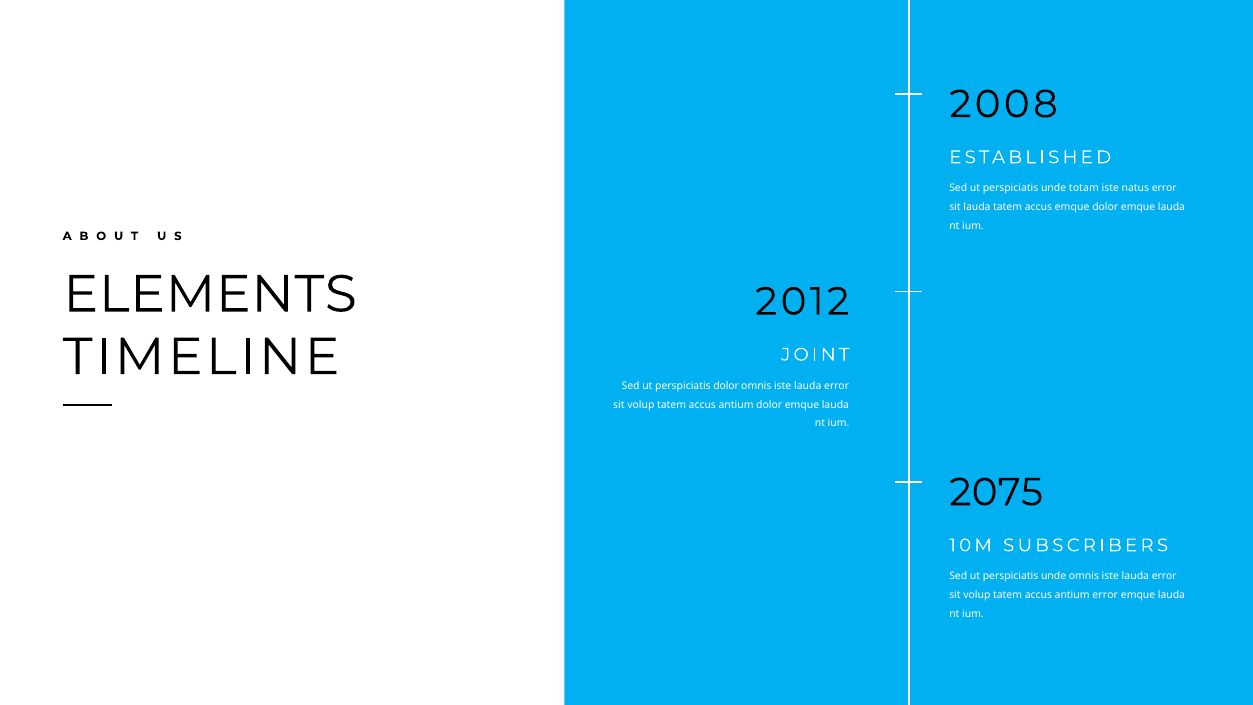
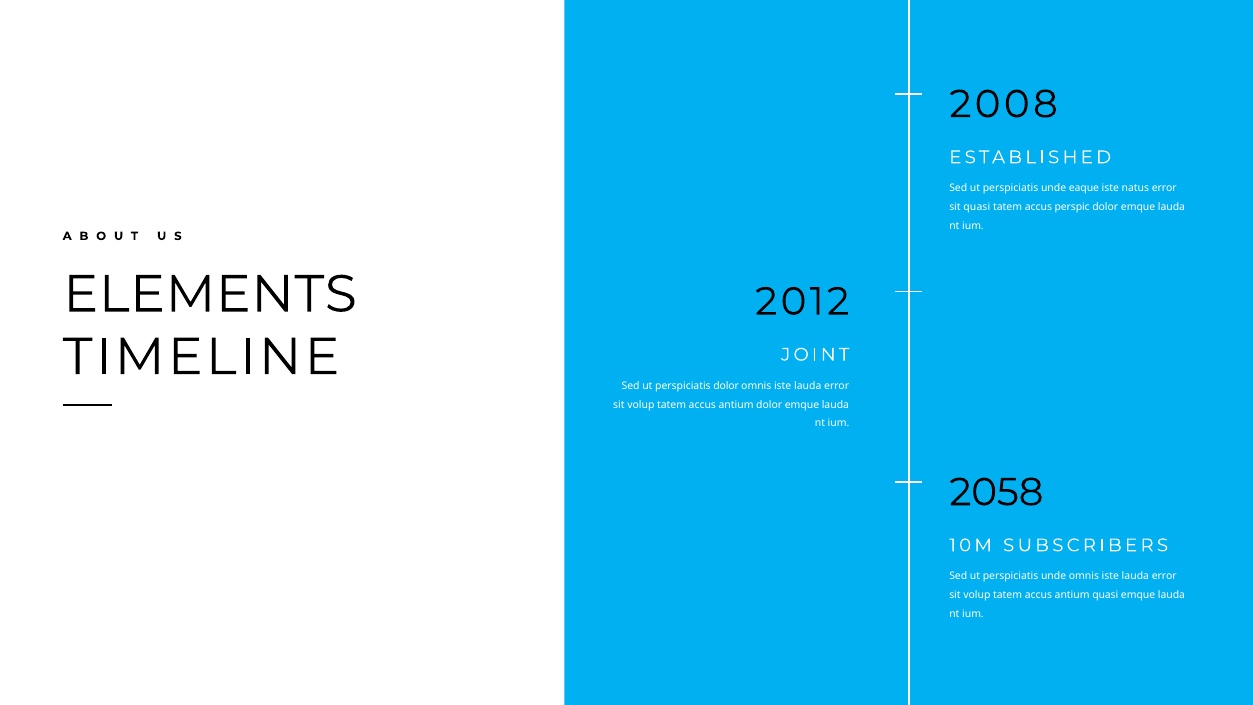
totam: totam -> eaque (1084, 188)
sit lauda: lauda -> quasi (977, 207)
accus emque: emque -> perspic (1072, 207)
2075: 2075 -> 2058 (996, 492)
antium error: error -> quasi (1105, 595)
